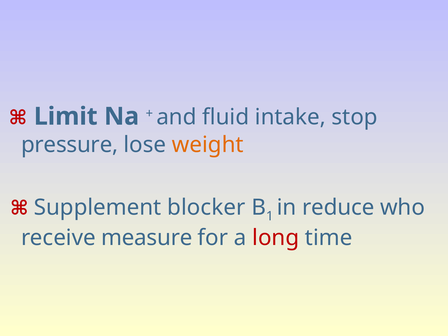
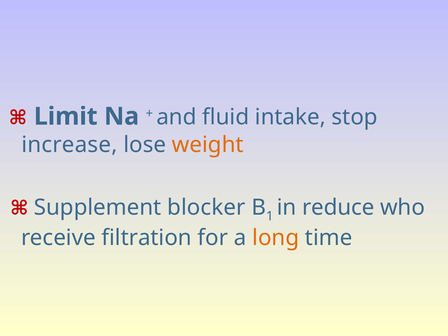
pressure: pressure -> increase (69, 145)
measure: measure -> filtration (147, 238)
long colour: red -> orange (276, 238)
